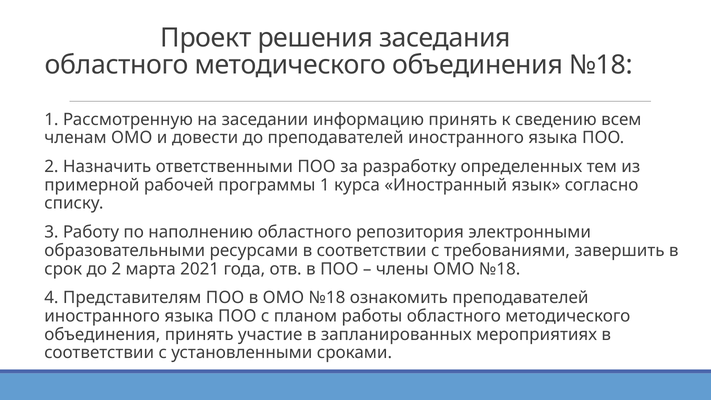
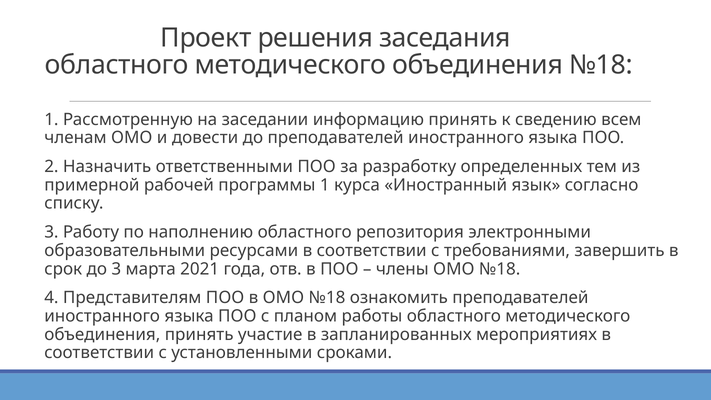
до 2: 2 -> 3 (116, 269)
